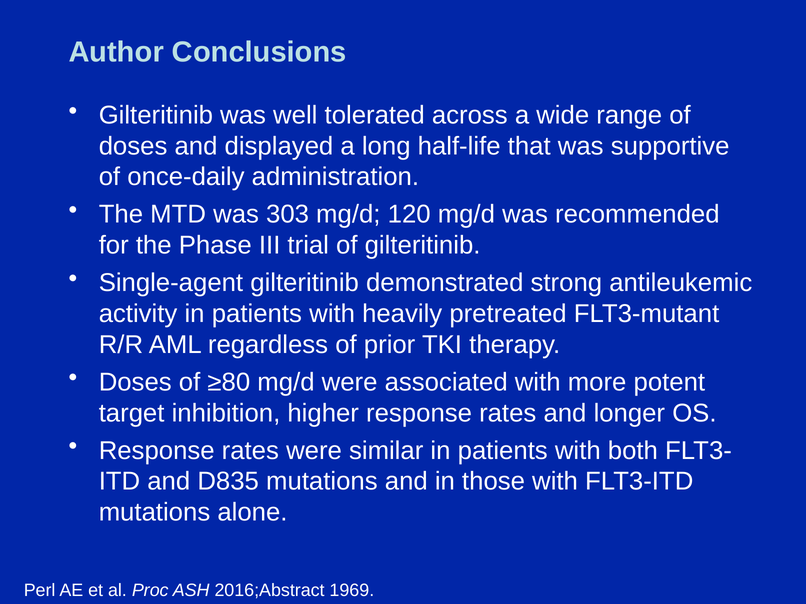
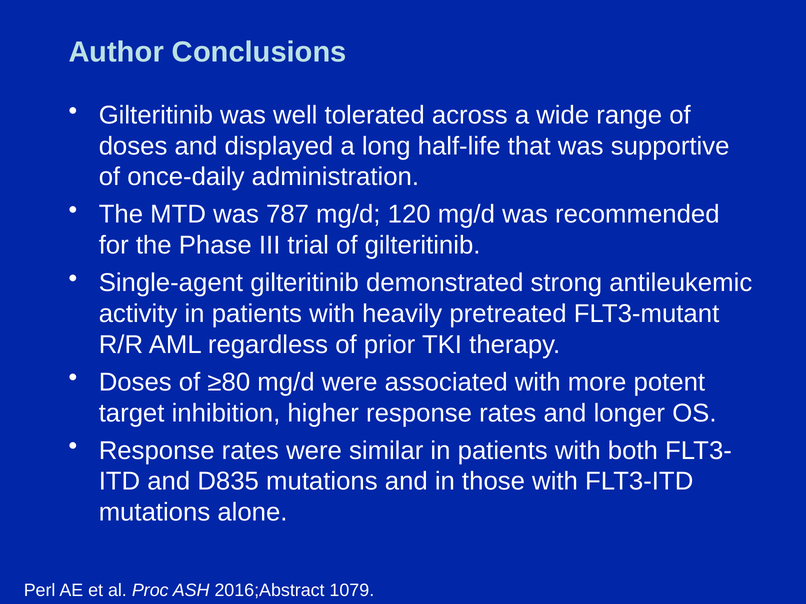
303: 303 -> 787 (288, 215)
1969: 1969 -> 1079 (352, 591)
